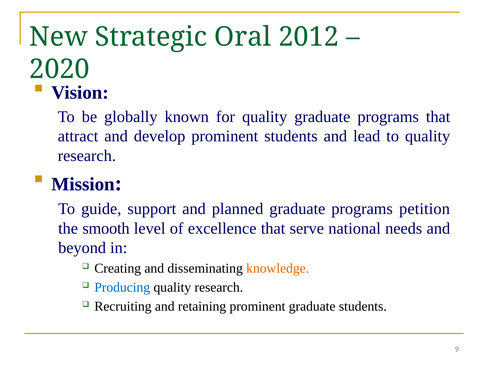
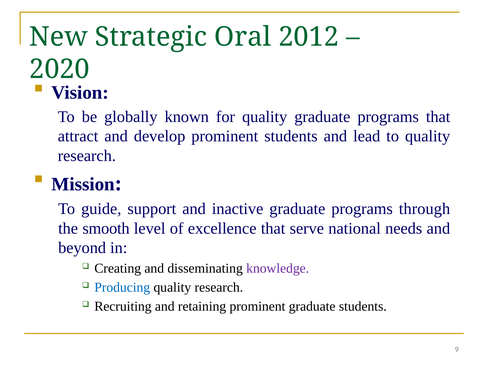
planned: planned -> inactive (238, 209)
petition: petition -> through (425, 209)
knowledge colour: orange -> purple (278, 268)
